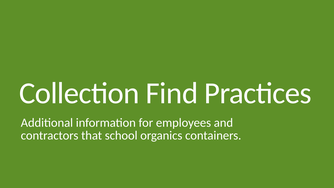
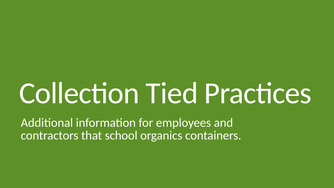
Find: Find -> Tied (172, 93)
